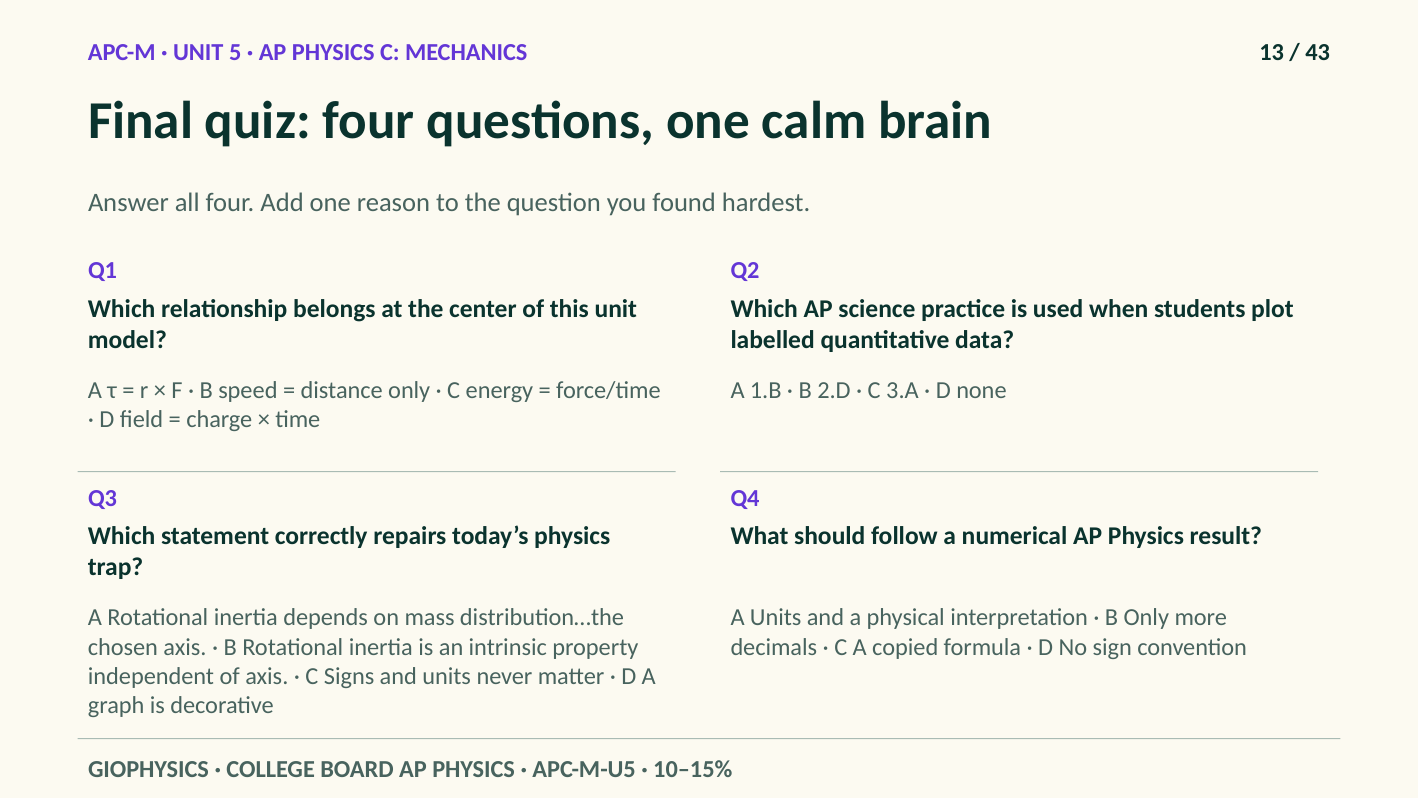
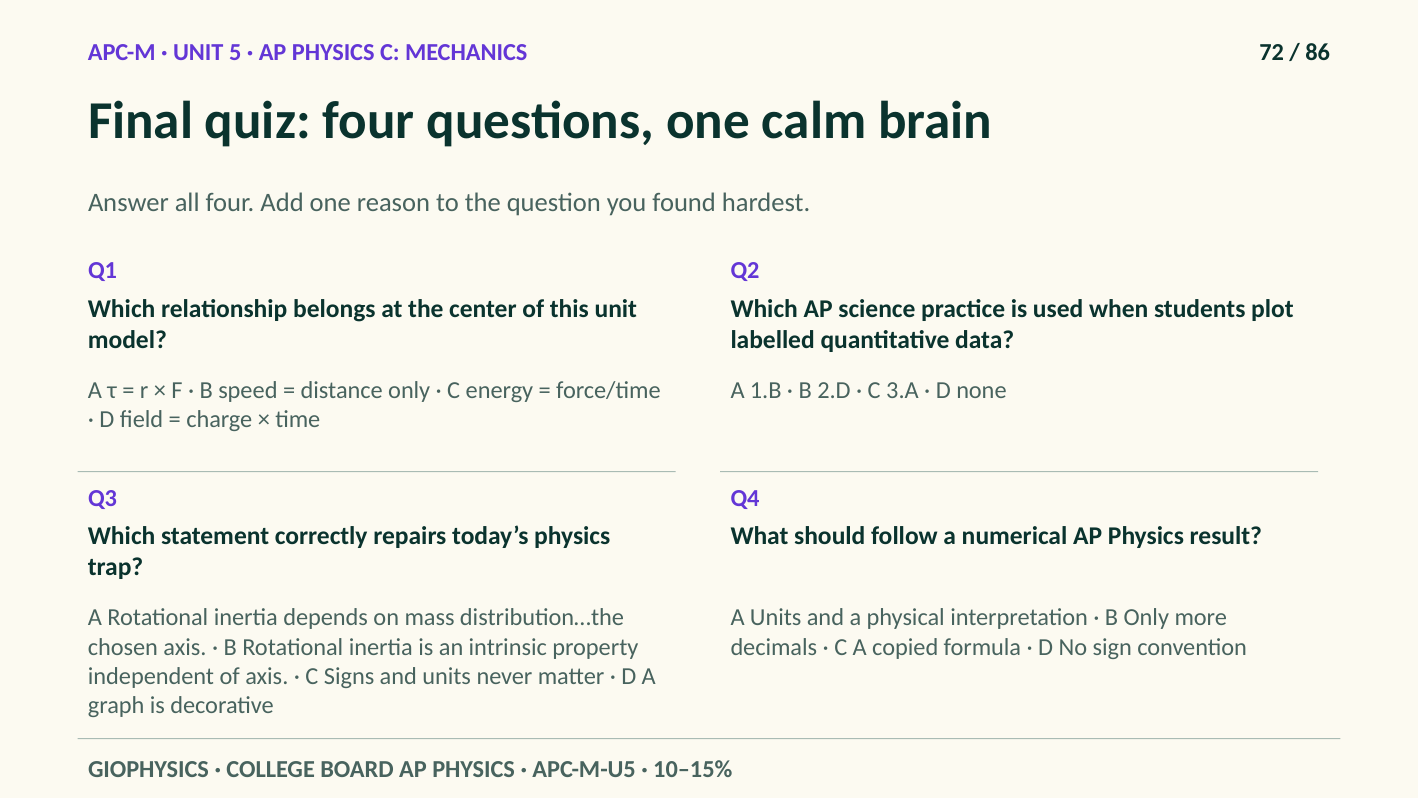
13: 13 -> 72 (1272, 53)
43: 43 -> 86 (1318, 53)
